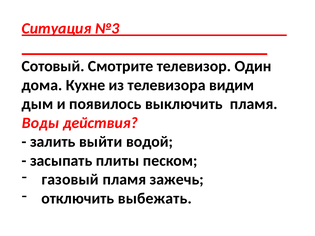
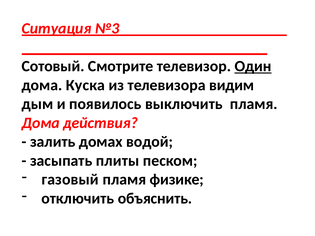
Один underline: none -> present (253, 66)
Кухне: Кухне -> Куска (85, 85)
Воды: Воды -> Дома (41, 123)
выйти: выйти -> домах (101, 142)
зажечь: зажечь -> физике (177, 180)
выбежать: выбежать -> объяснить (155, 199)
